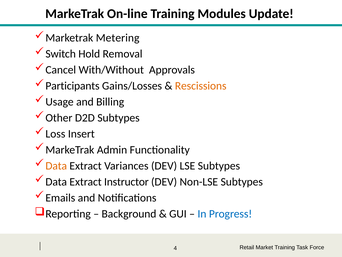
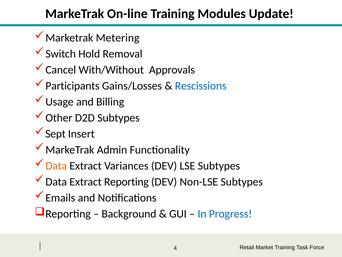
Rescissions colour: orange -> blue (201, 86)
Loss: Loss -> Sept (55, 134)
Extract Instructor: Instructor -> Reporting (126, 181)
